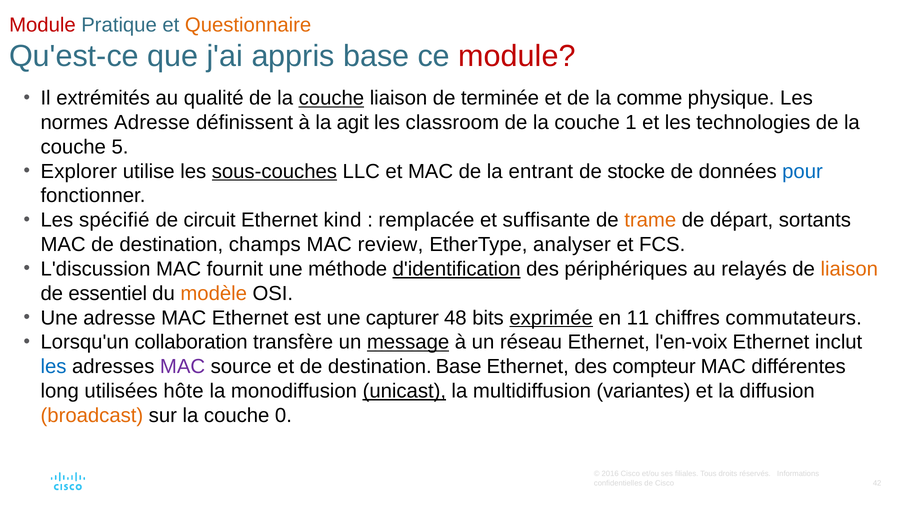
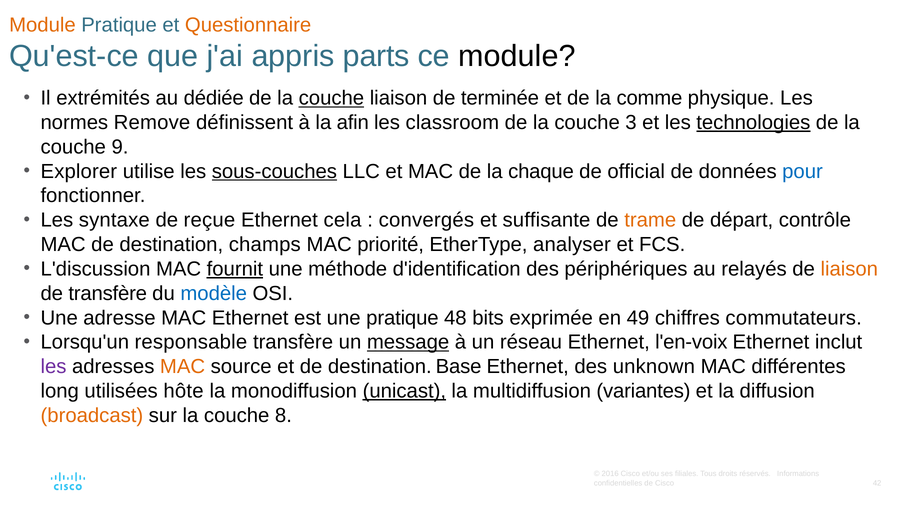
Module colour: red -> orange (42, 25)
appris base: base -> parts (376, 56)
module colour: red -> black (517, 56)
qualité: qualité -> dédiée (214, 98)
normes Adresse: Adresse -> Remove (152, 123)
agit: agit -> afin (353, 123)
1: 1 -> 3 (631, 123)
technologies underline: none -> present (753, 123)
5: 5 -> 9 (120, 147)
entrant: entrant -> chaque (541, 171)
stocke: stocke -> official (636, 171)
spécifié: spécifié -> syntaxe (114, 220)
circuit: circuit -> reçue (209, 220)
kind: kind -> cela (342, 220)
remplacée: remplacée -> convergés (426, 220)
sortants: sortants -> contrôle (815, 220)
review: review -> priorité (391, 245)
fournit underline: none -> present (235, 269)
d'identification underline: present -> none (457, 269)
de essentiel: essentiel -> transfère (108, 294)
modèle colour: orange -> blue (214, 294)
une capturer: capturer -> pratique (402, 318)
exprimée underline: present -> none (551, 318)
11: 11 -> 49 (638, 318)
collaboration: collaboration -> responsable (191, 342)
les colour: blue -> purple (54, 367)
MAC colour: purple -> orange (183, 367)
compteur: compteur -> unknown (654, 367)
0: 0 -> 8 (283, 416)
